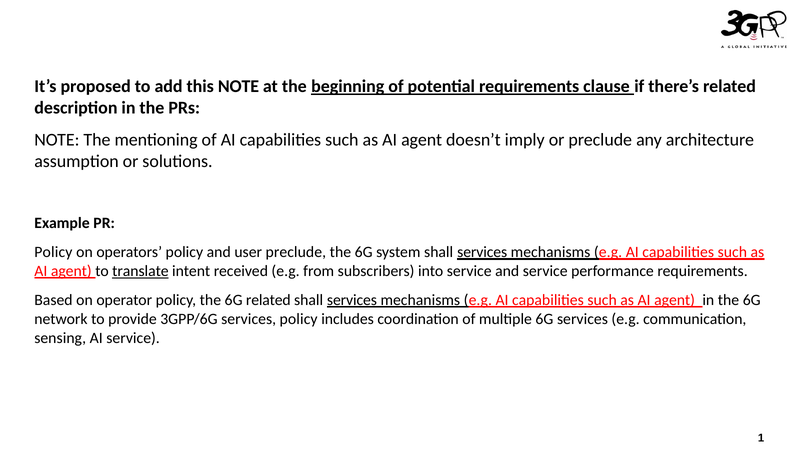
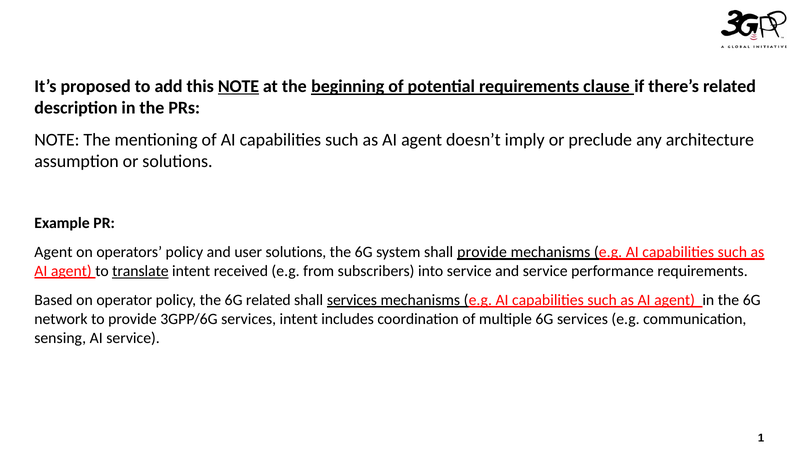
NOTE underline: none -> present (239, 86)
Policy: Policy -> Agent (53, 252)
user preclude: preclude -> solutions (296, 252)
system shall services: services -> provide (482, 252)
services policy: policy -> intent (299, 319)
